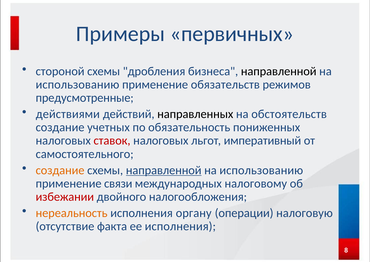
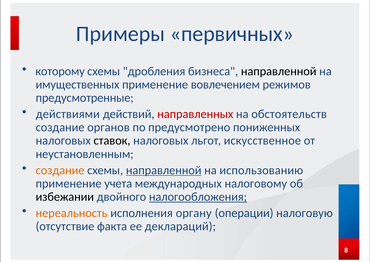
стороной: стороной -> которому (60, 71)
использованию: использованию -> имущественных (78, 84)
обязательств: обязательств -> вовлечением (225, 84)
направленных colour: black -> red (195, 114)
учетных: учетных -> органов (108, 127)
обязательность: обязательность -> предусмотрено (189, 127)
ставок colour: red -> black (112, 140)
императивный: императивный -> искусственное (262, 140)
самостоятельного: самостоятельного -> неустановленным (85, 154)
связи: связи -> учета (118, 183)
избежании colour: red -> black (65, 197)
налогообложения underline: none -> present (198, 197)
ее исполнения: исполнения -> деклараций (180, 226)
